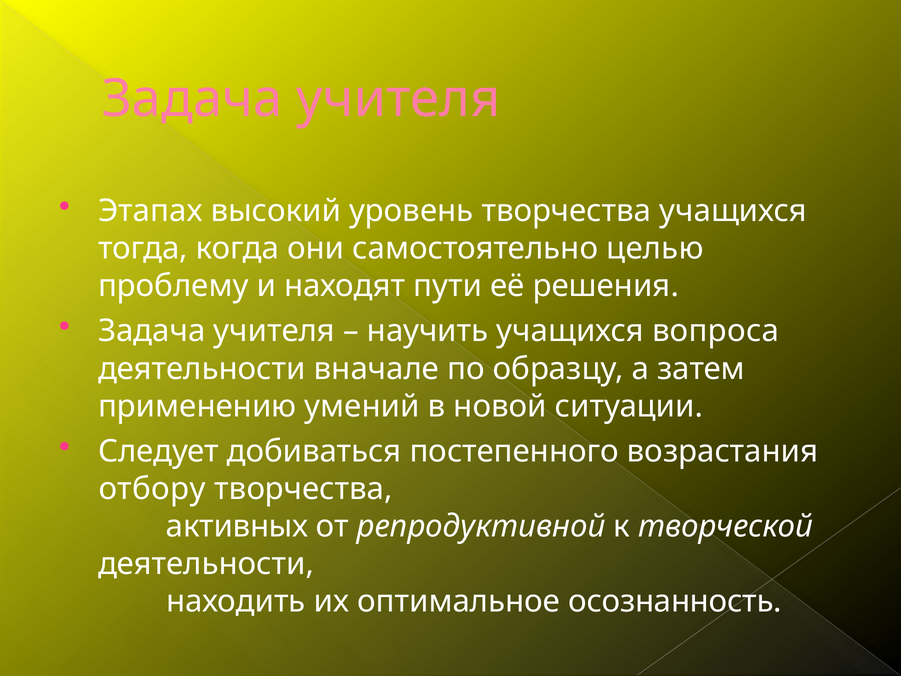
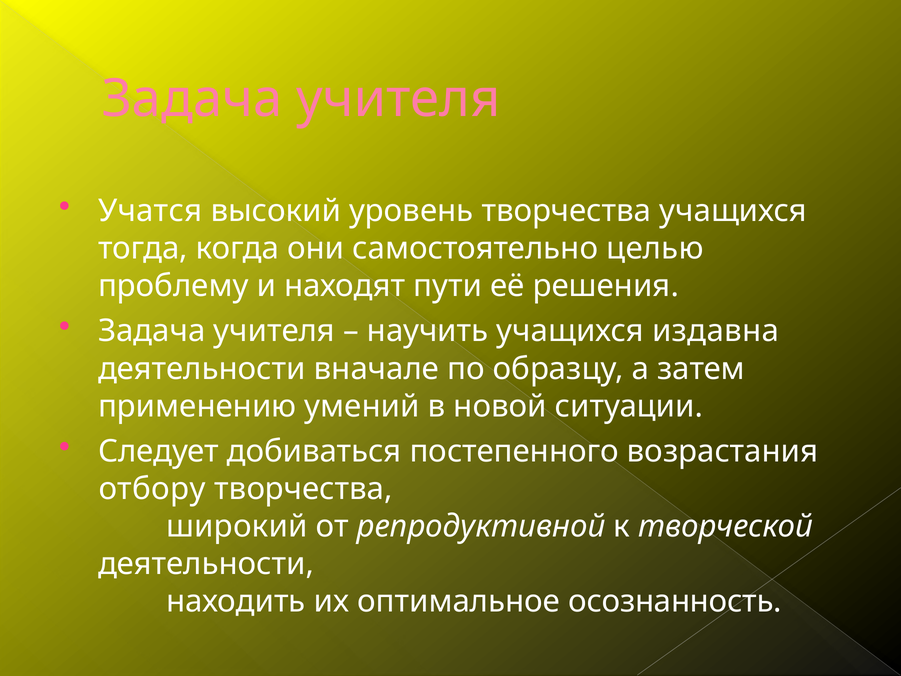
Этапах: Этапах -> Учатся (150, 211)
вопроса: вопроса -> издавна (716, 331)
активных: активных -> широкий (237, 526)
